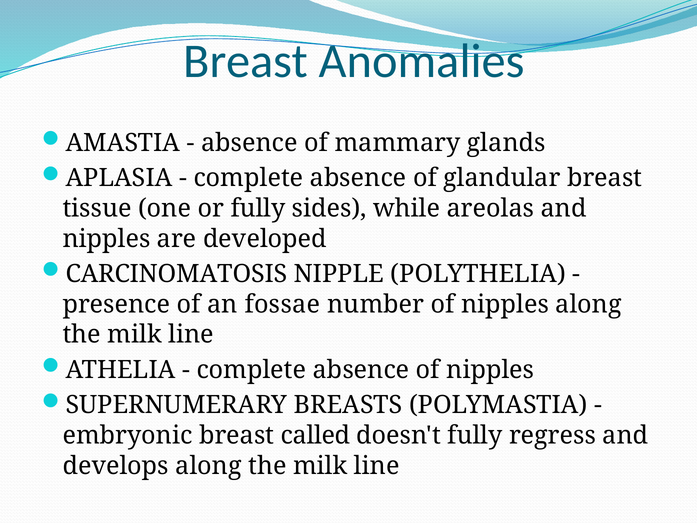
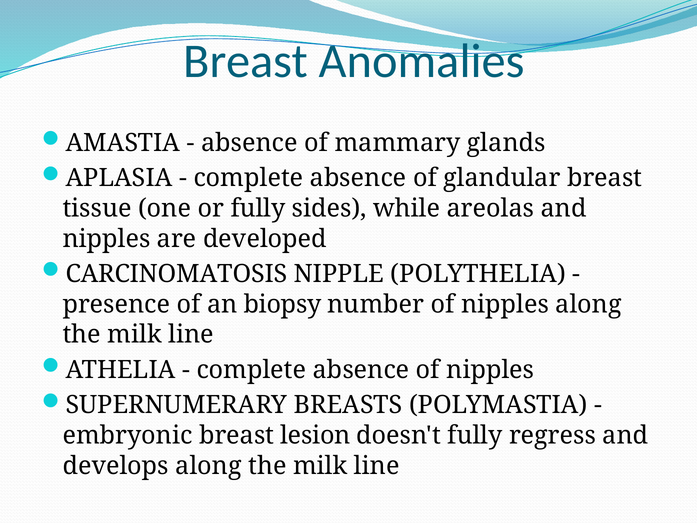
fossae: fossae -> biopsy (283, 304)
called: called -> lesion (316, 435)
